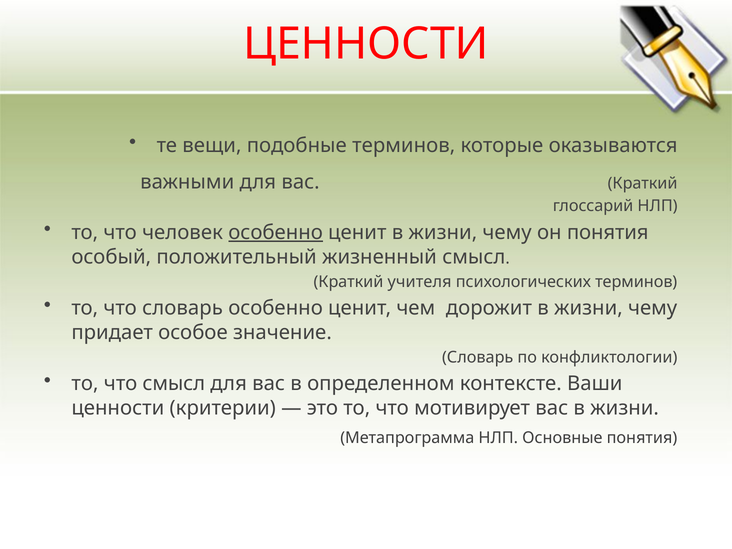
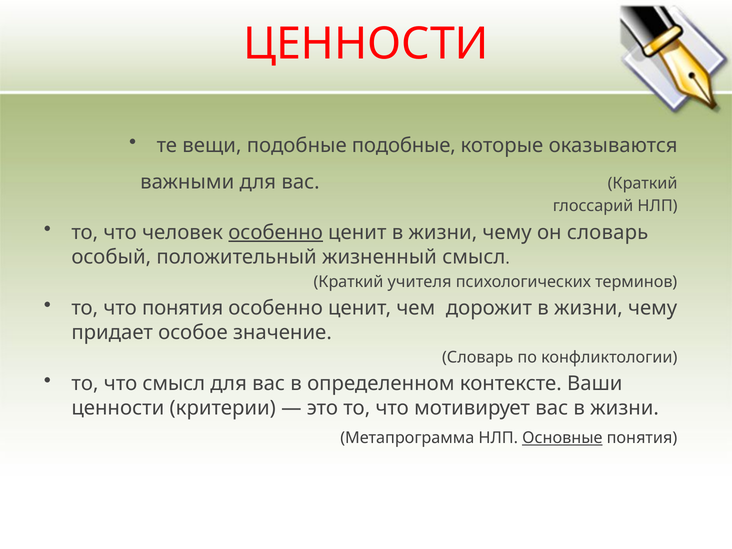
подобные терминов: терминов -> подобные (404, 145)
он понятия: понятия -> словарь (608, 232)
что словарь: словарь -> понятия (183, 308)
Основные underline: none -> present (562, 438)
